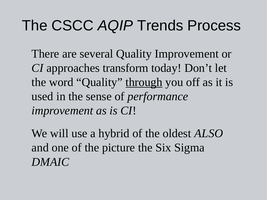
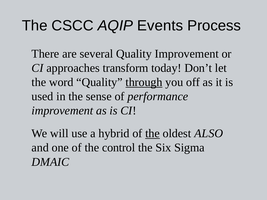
Trends: Trends -> Events (160, 26)
the underline: none -> present (153, 134)
picture: picture -> control (119, 148)
